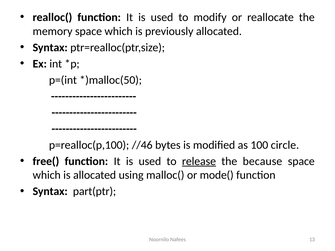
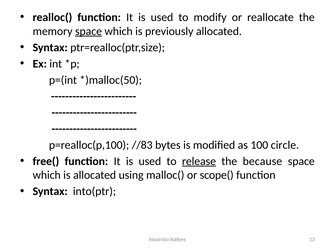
space underline: none -> present (89, 31)
//46: //46 -> //83 (142, 145)
mode(: mode( -> scope( (217, 175)
part(ptr: part(ptr -> into(ptr (94, 192)
